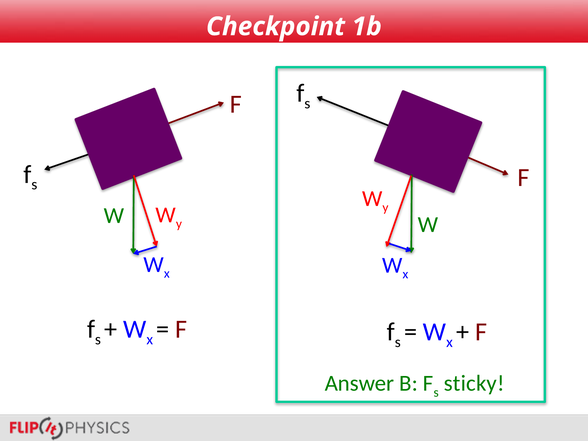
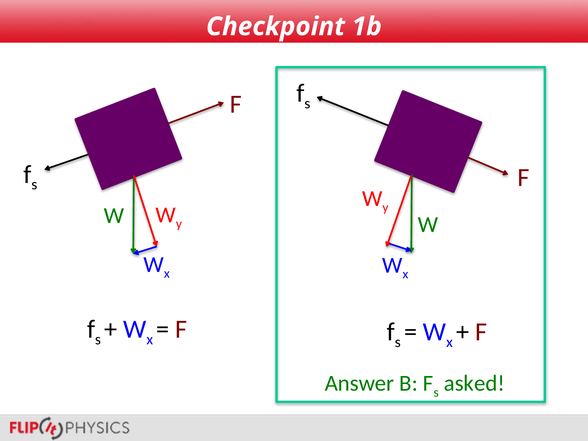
sticky: sticky -> asked (474, 383)
